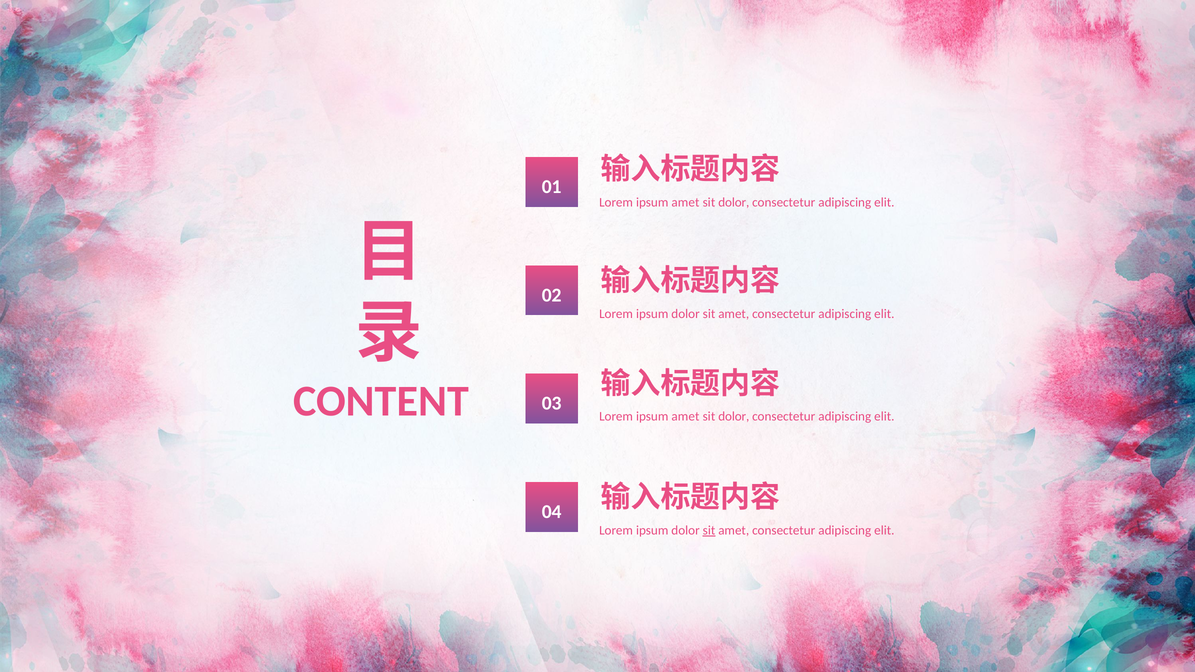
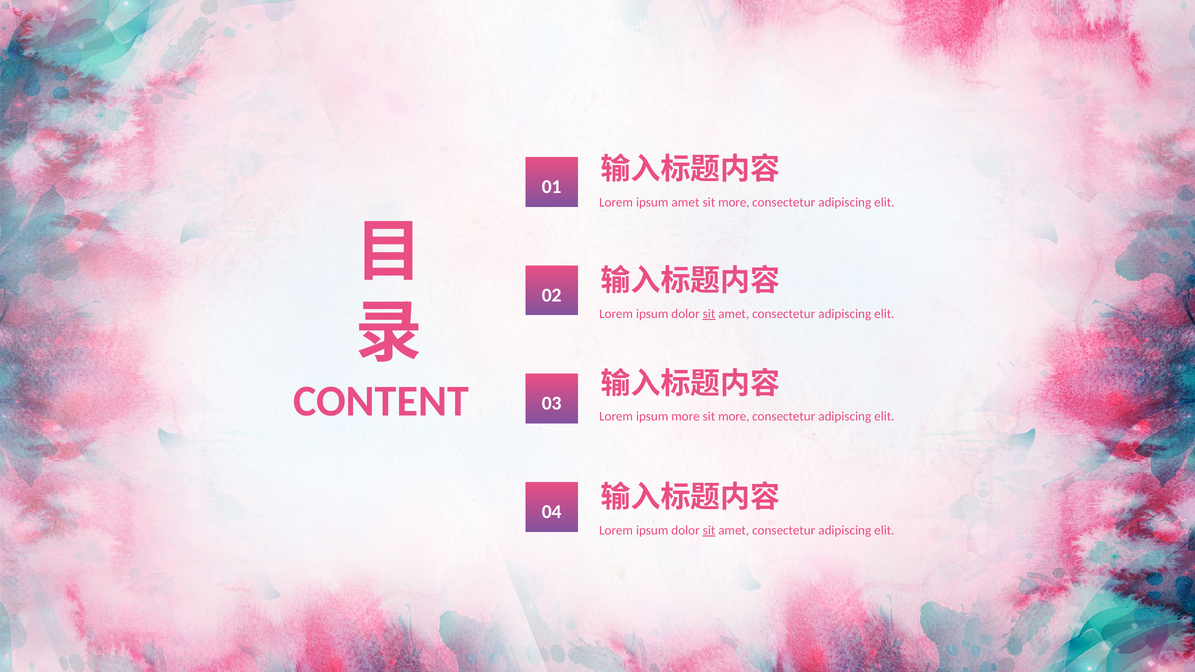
dolor: dolor -> more (734, 202)
sit underline: none -> present (709, 314)
amet: amet -> more (686, 417)
dolor: dolor -> more (734, 417)
